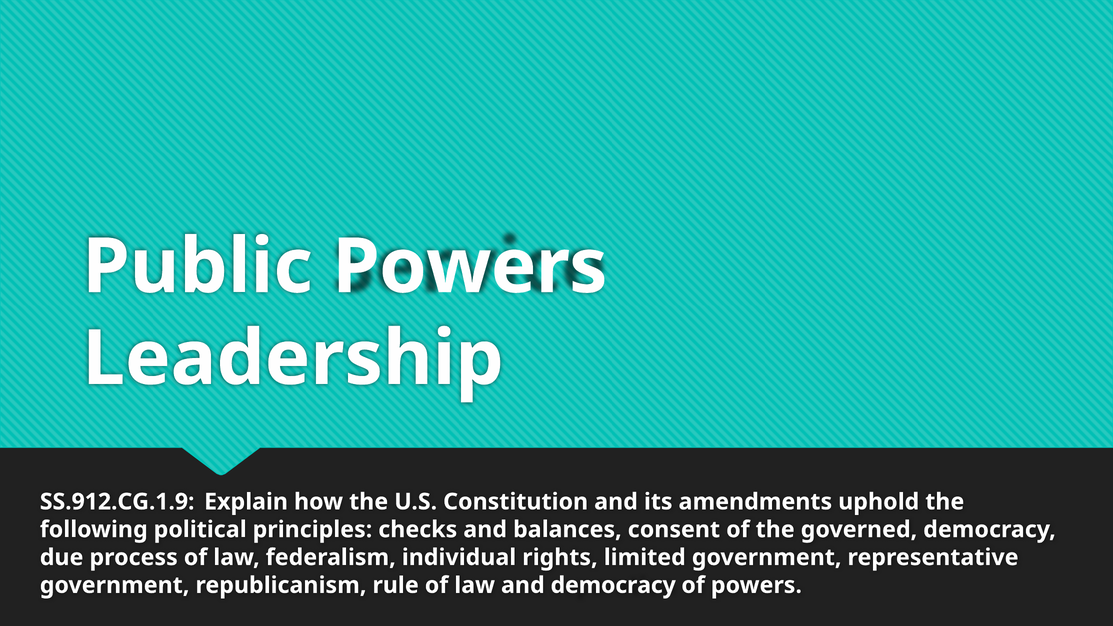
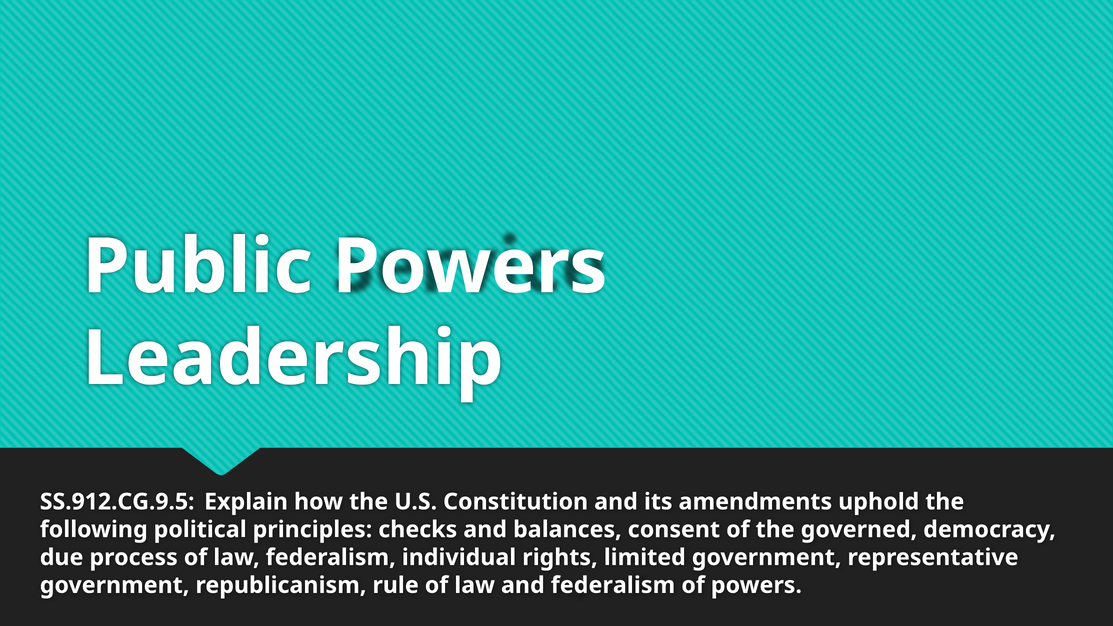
SS.912.CG.1.9: SS.912.CG.1.9 -> SS.912.CG.9.5 (117, 502)
and democracy: democracy -> federalism (613, 585)
